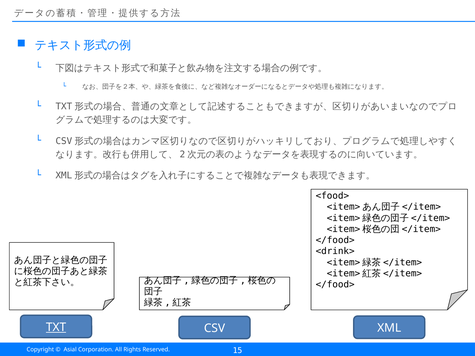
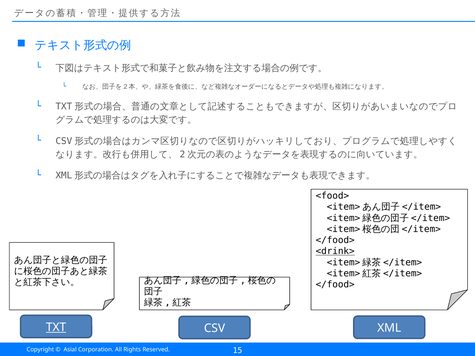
<drink> underline: none -> present (335, 251)
